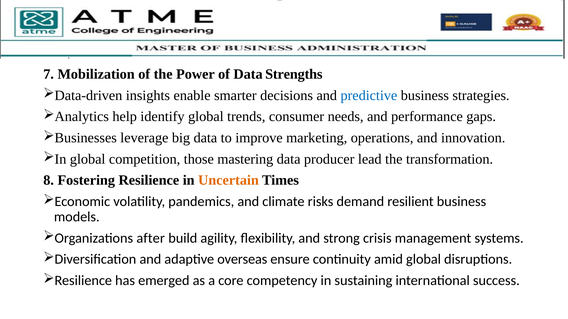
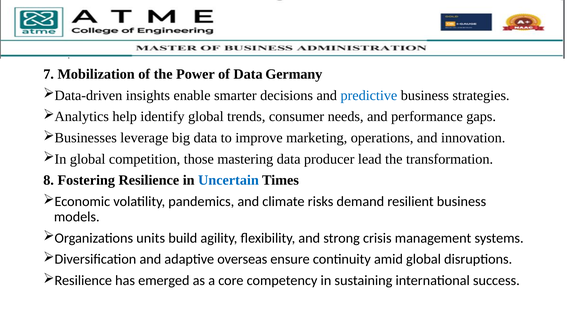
Strengths: Strengths -> Germany (294, 74)
Uncertain colour: orange -> blue (228, 181)
after: after -> units (151, 238)
